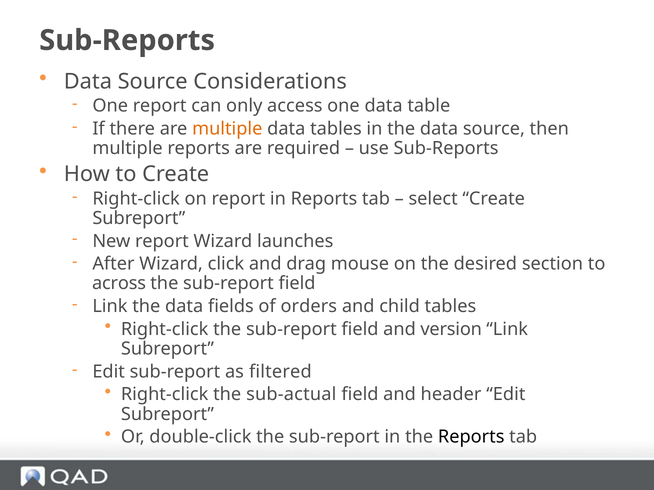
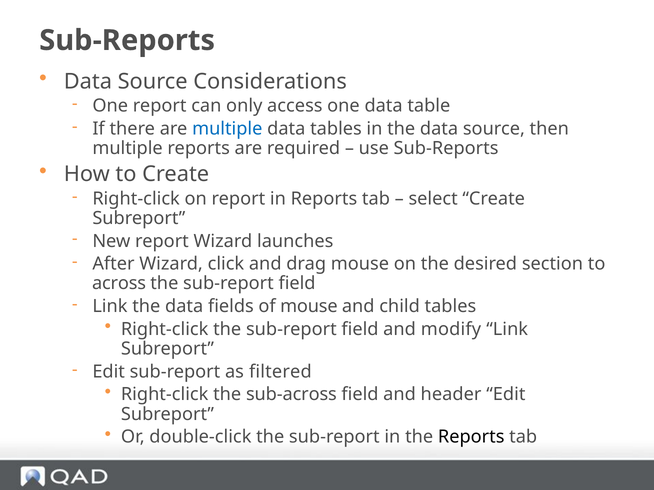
multiple colour: orange -> blue (227, 129)
of orders: orders -> mouse (309, 307)
version: version -> modify (451, 329)
sub-actual: sub-actual -> sub-across (291, 395)
